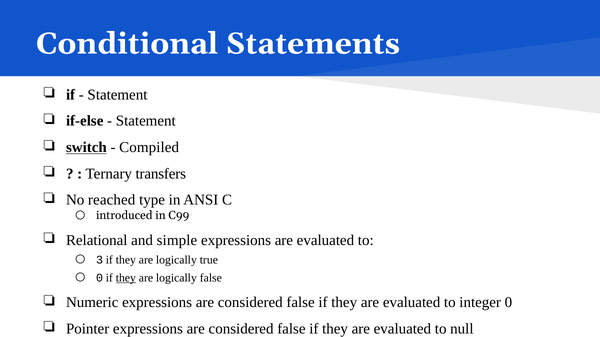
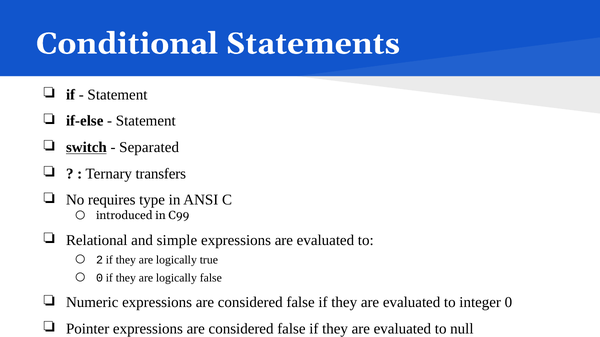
Compiled: Compiled -> Separated (149, 147)
reached: reached -> requires (112, 200)
3: 3 -> 2 (100, 260)
they underline: present -> none (126, 278)
